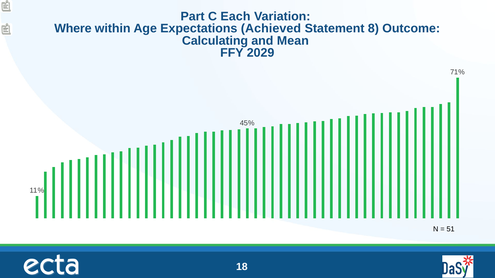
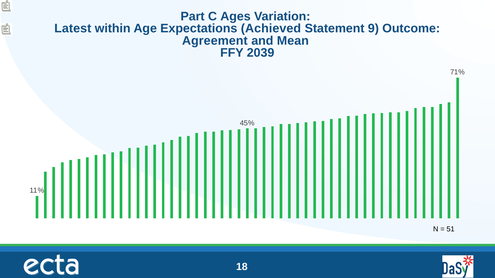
Each: Each -> Ages (236, 17)
Where: Where -> Latest (73, 29)
8: 8 -> 9 (373, 29)
Calculating: Calculating -> Agreement (215, 41)
2029: 2029 -> 2039 (261, 53)
